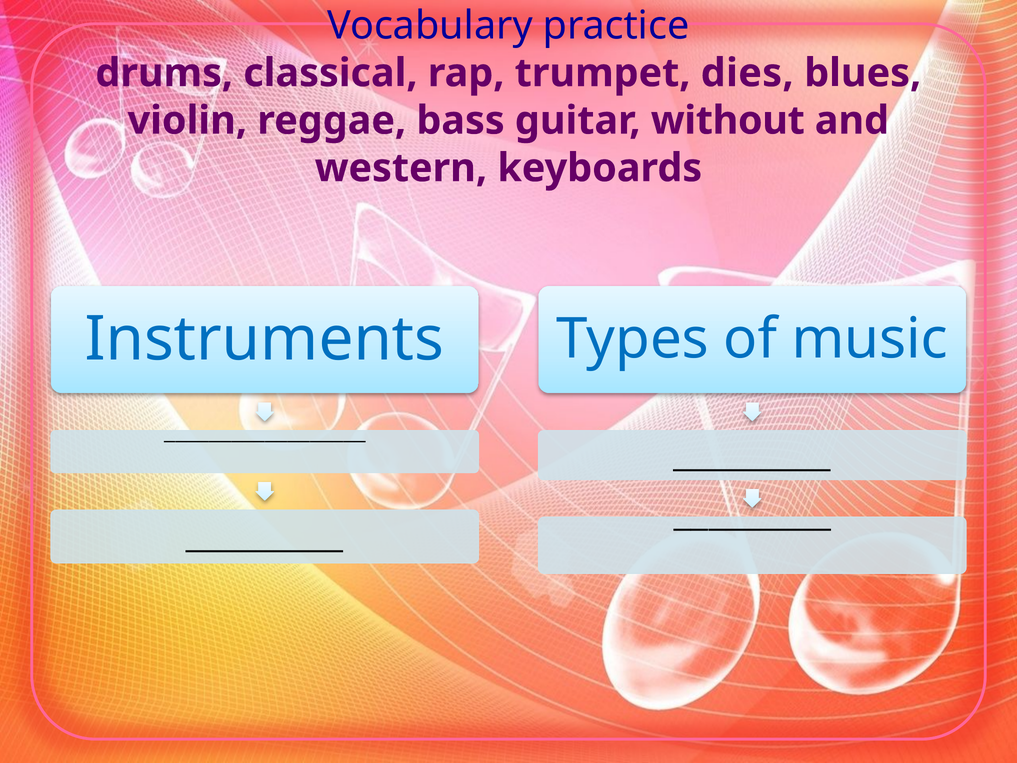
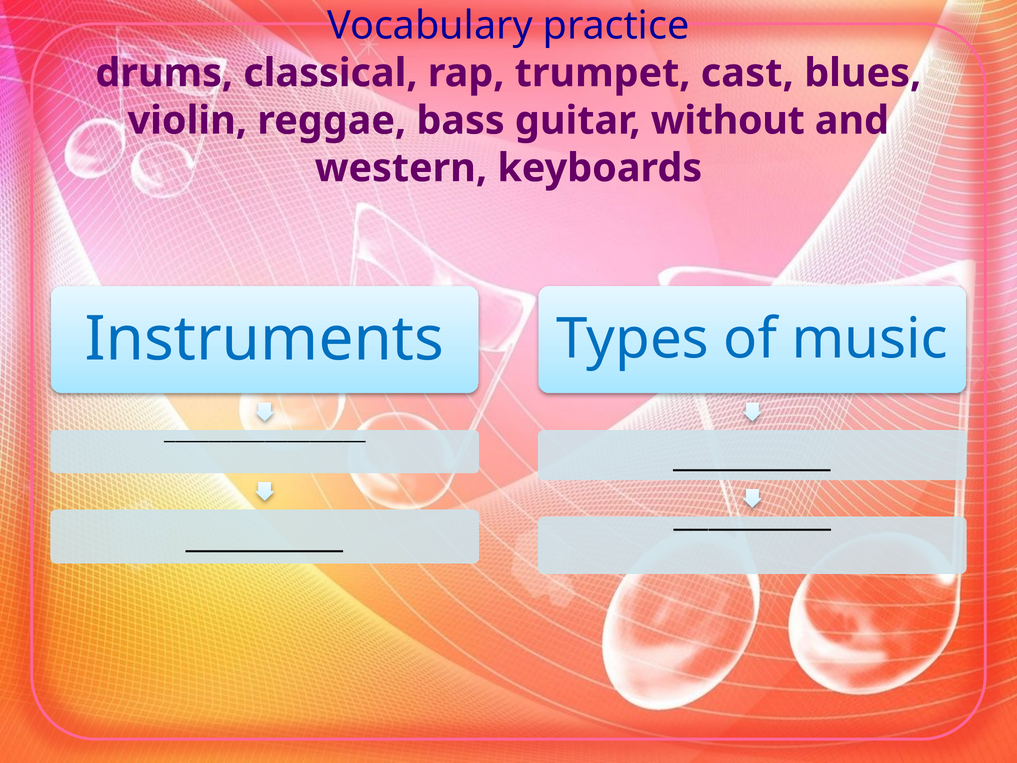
dies: dies -> cast (747, 73)
